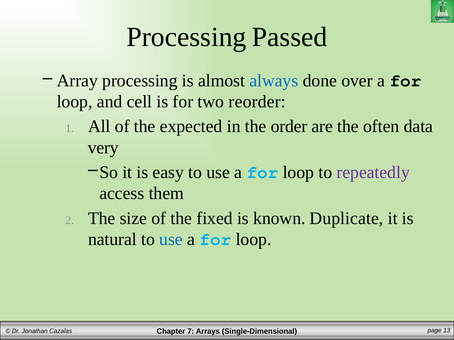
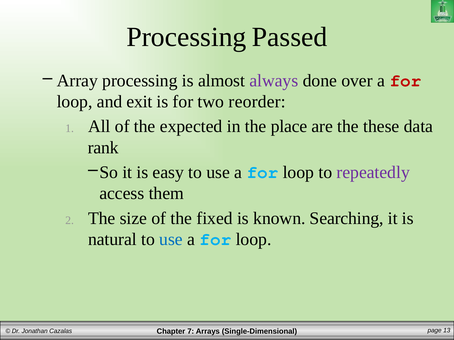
always colour: blue -> purple (274, 81)
for colour: black -> red (406, 81)
cell: cell -> exit (140, 102)
order: order -> place (289, 127)
often: often -> these (381, 127)
very: very -> rank (103, 148)
Duplicate: Duplicate -> Searching (347, 219)
